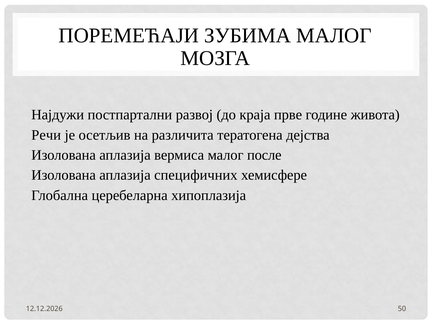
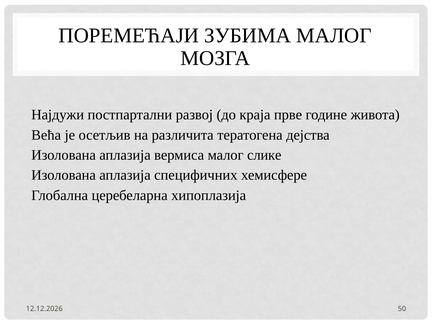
Речи: Речи -> Већа (46, 135)
после: после -> слике (264, 155)
